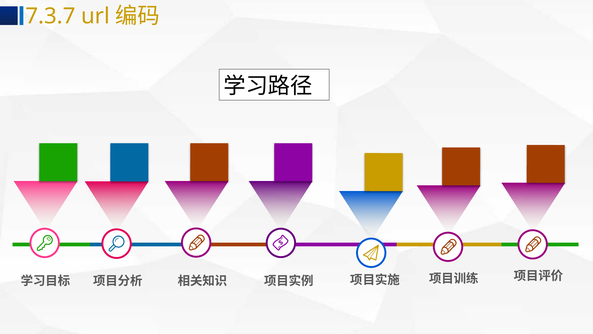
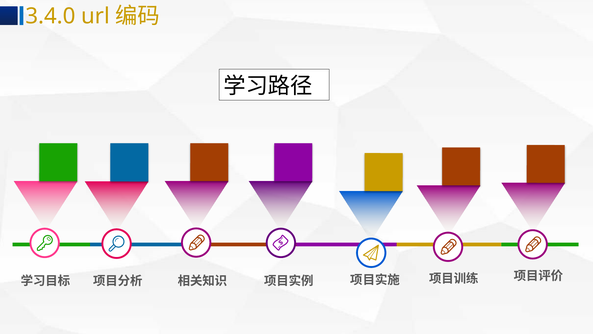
7.3.7: 7.3.7 -> 3.4.0 (50, 16)
